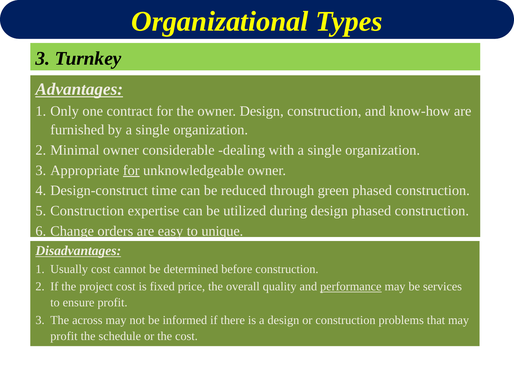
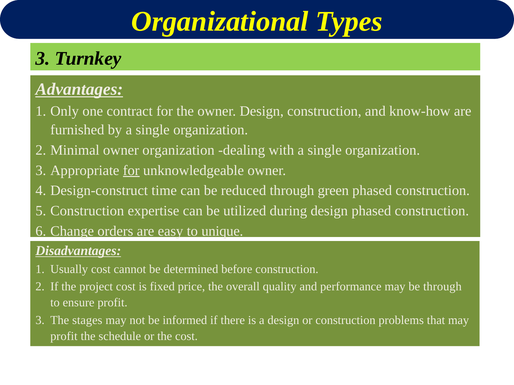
owner considerable: considerable -> organization (178, 150)
performance underline: present -> none (351, 287)
be services: services -> through (442, 287)
across: across -> stages (87, 321)
